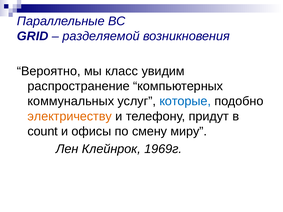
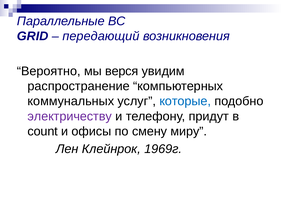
разделяемой: разделяемой -> передающий (101, 36)
класс: класс -> верся (122, 71)
электричеству colour: orange -> purple (70, 116)
